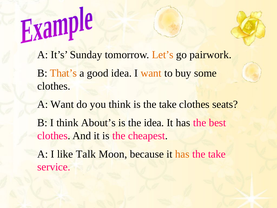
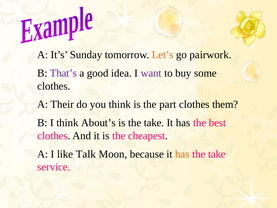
That’s colour: orange -> purple (63, 73)
want colour: orange -> purple (151, 73)
A Want: Want -> Their (62, 104)
is the take: take -> part (168, 104)
seats: seats -> them (225, 104)
is the idea: idea -> take (154, 123)
